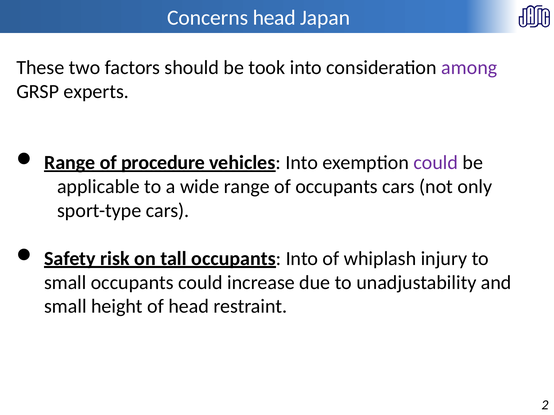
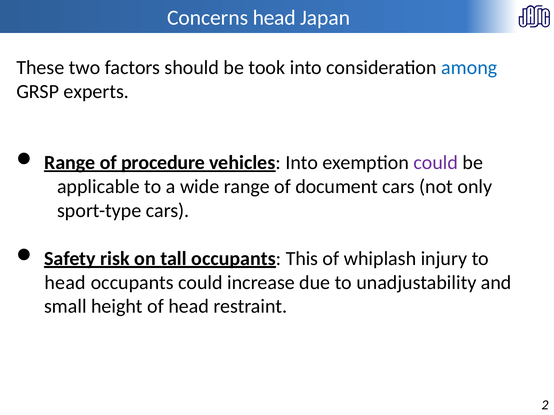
among colour: purple -> blue (469, 68)
of occupants: occupants -> document (337, 187)
occupants Into: Into -> This (302, 259)
small: small -> head (65, 283)
